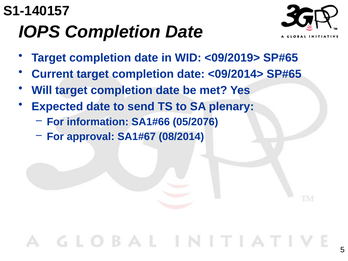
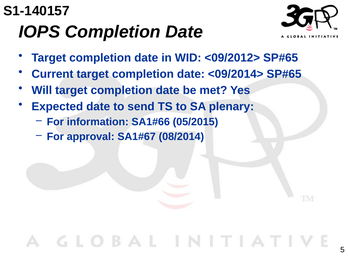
<09/2019>: <09/2019> -> <09/2012> (232, 58)
05/2076: 05/2076 -> 05/2015 (195, 122)
